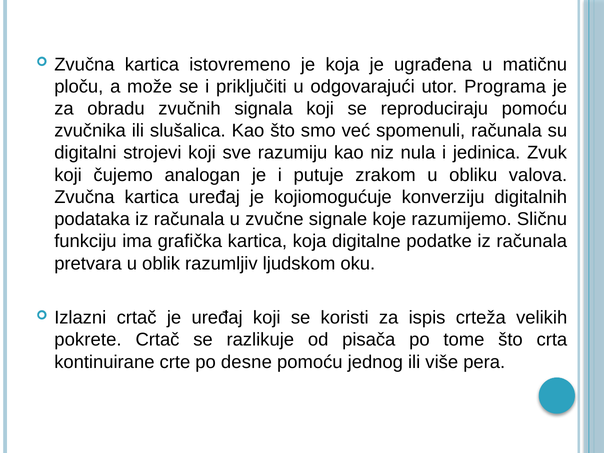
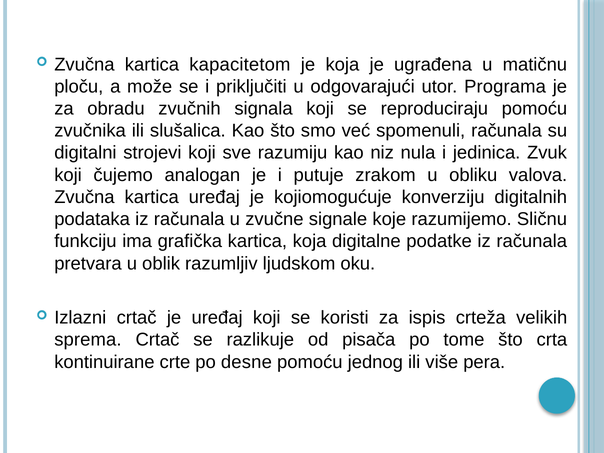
istovremeno: istovremeno -> kapacitetom (240, 64)
pokrete: pokrete -> sprema (88, 340)
